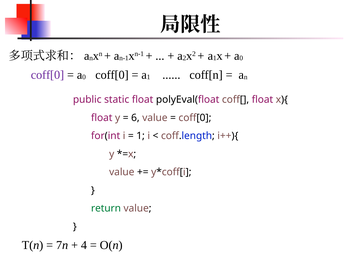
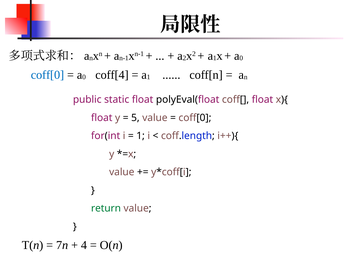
coff[0 colour: purple -> blue (47, 75)
coff[0: coff[0 -> coff[4 (112, 75)
6: 6 -> 5 (135, 117)
